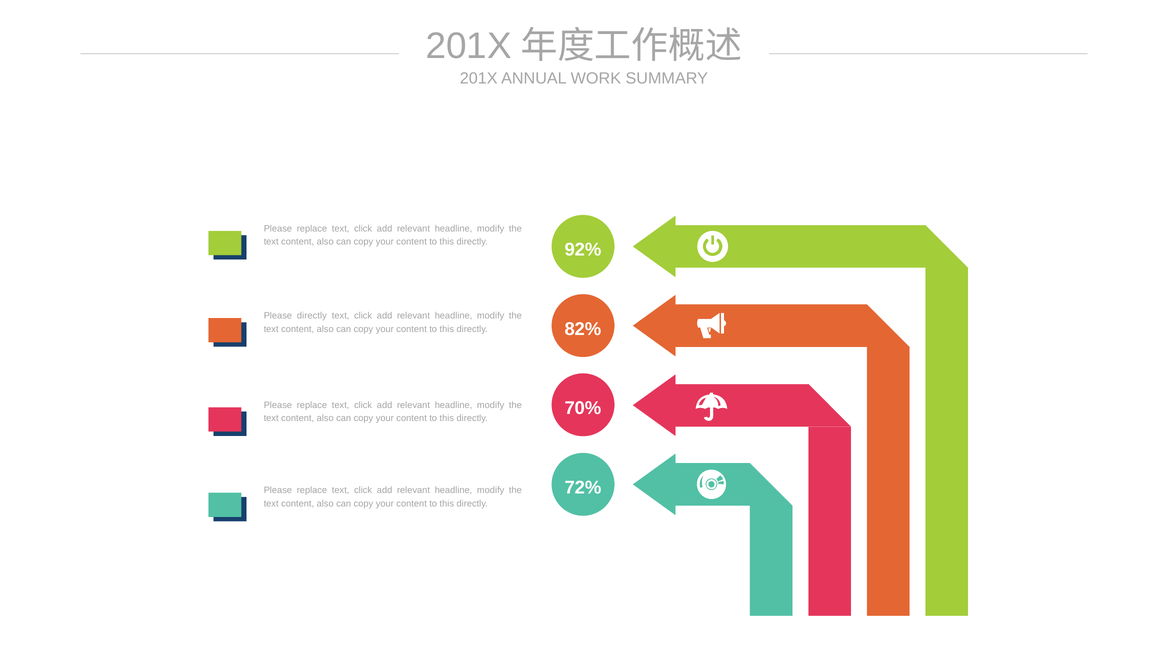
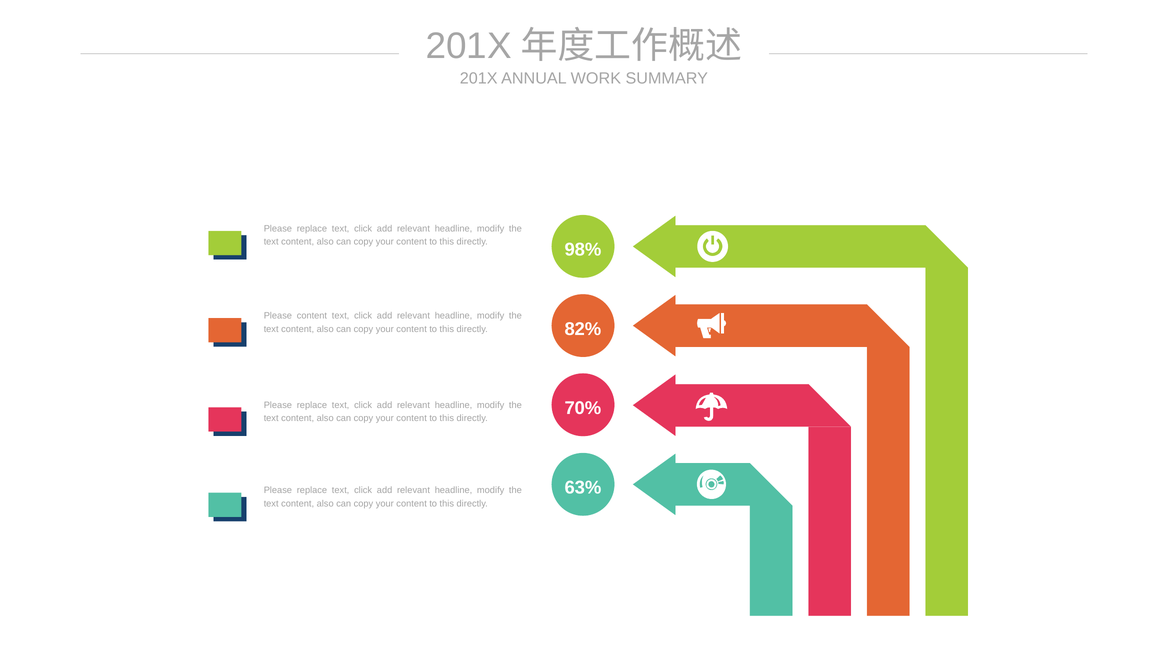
92%: 92% -> 98% (583, 250)
Please directly: directly -> content (312, 316)
72%: 72% -> 63% (583, 488)
